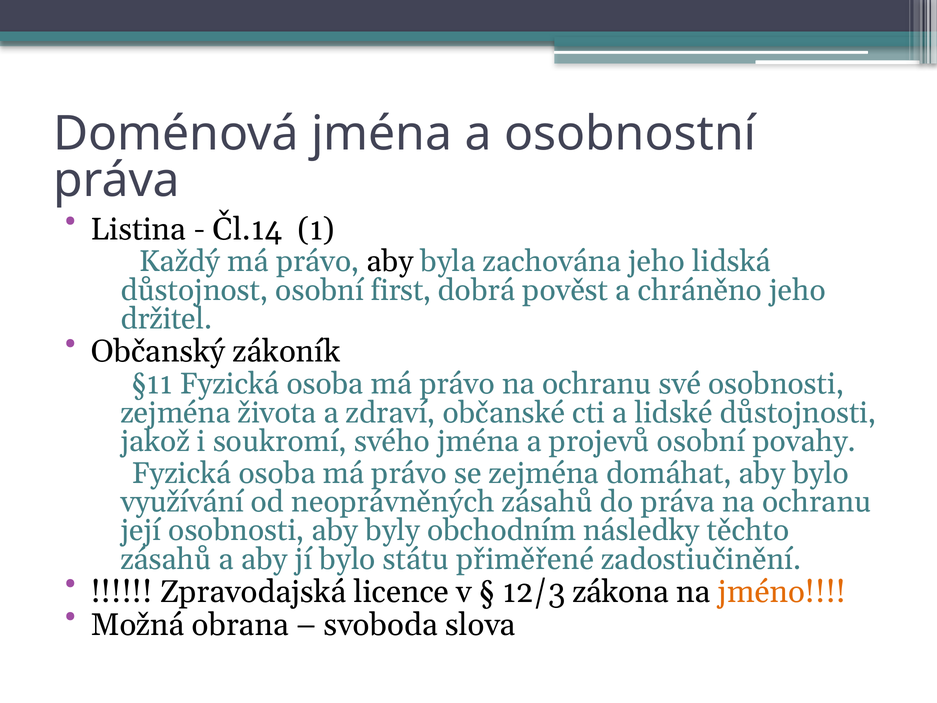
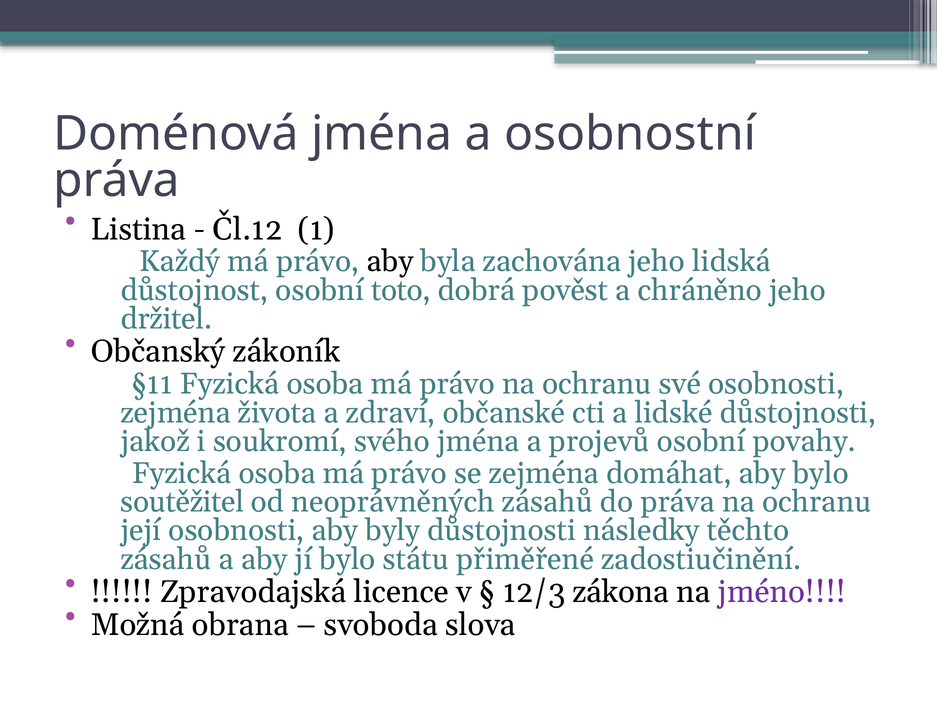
Čl.14: Čl.14 -> Čl.12 (248, 229)
first: first -> toto (401, 290)
využívání: využívání -> soutěžitel (182, 502)
byly obchodním: obchodním -> důstojnosti (502, 530)
jméno colour: orange -> purple (782, 592)
